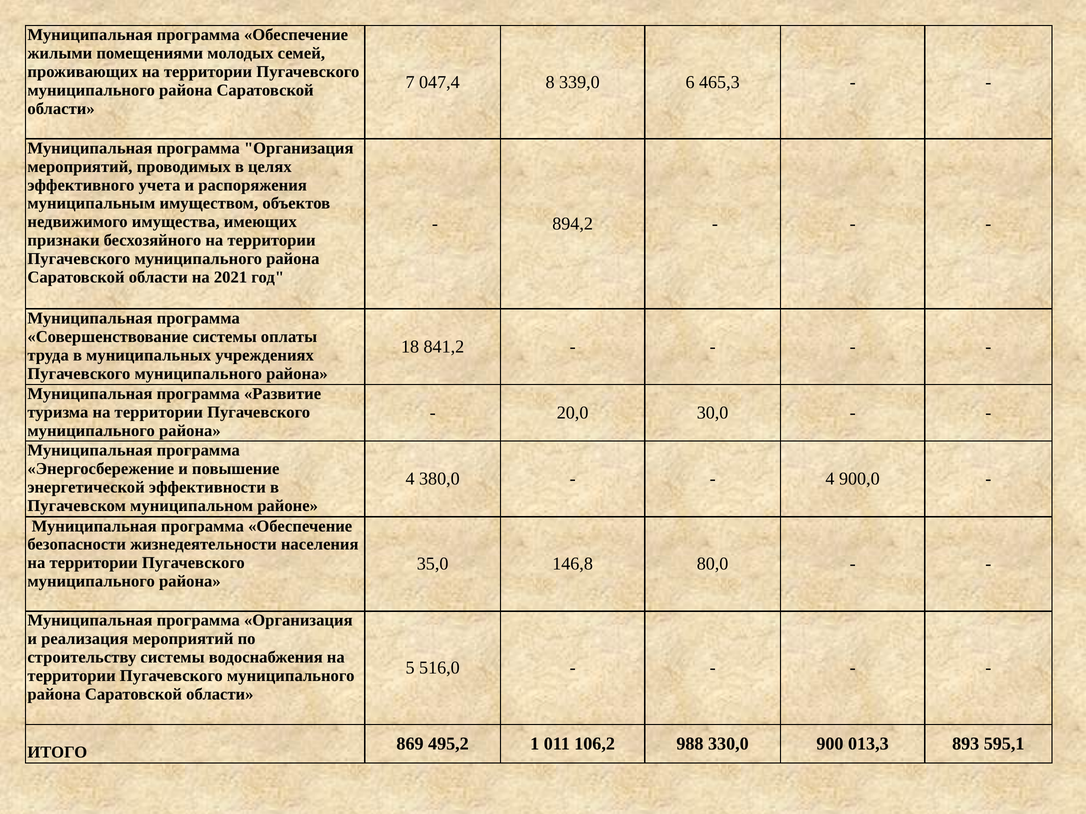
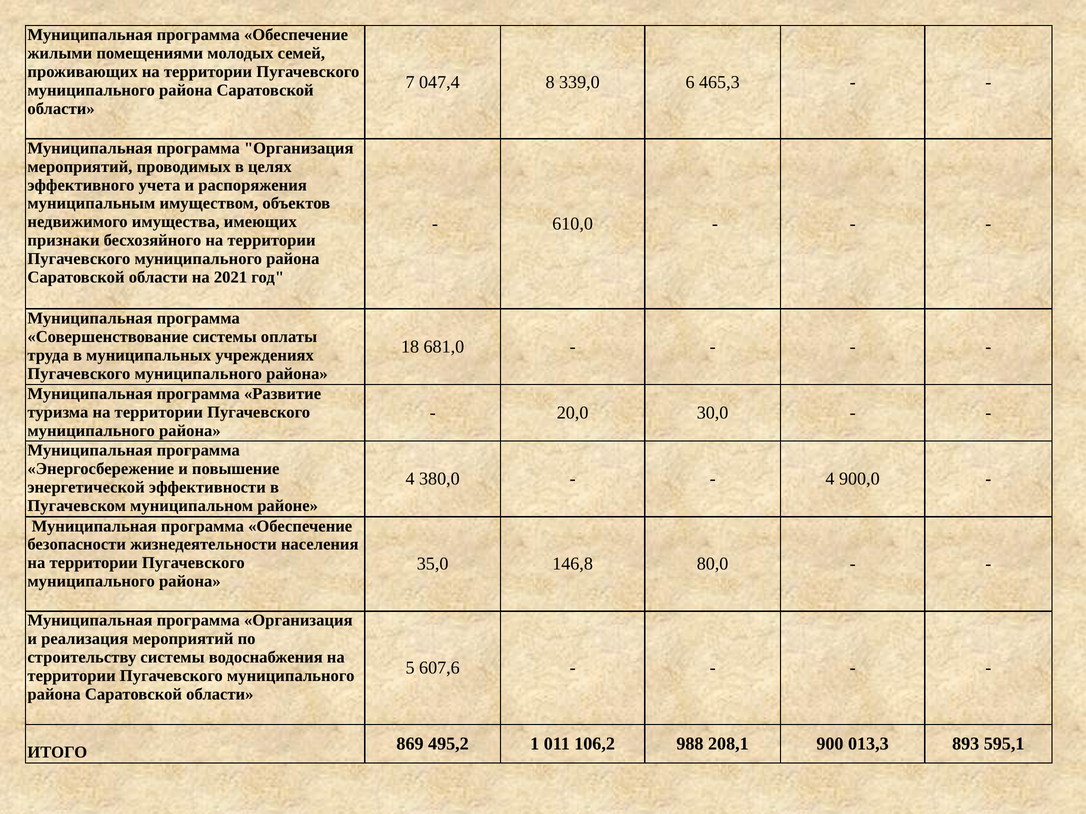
894,2: 894,2 -> 610,0 (573, 224)
841,2: 841,2 -> 681,0 (444, 347)
516,0: 516,0 -> 607,6 (439, 668)
330,0: 330,0 -> 208,1 (728, 744)
